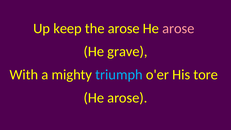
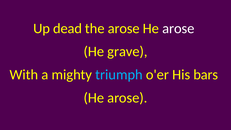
keep: keep -> dead (68, 28)
arose colour: pink -> white (178, 28)
tore: tore -> bars (206, 75)
